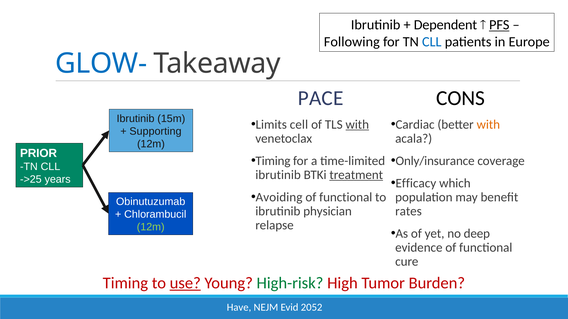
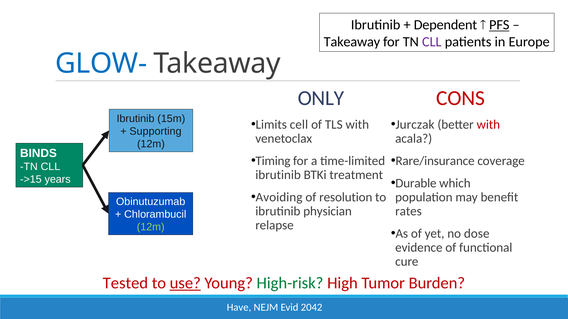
Following: Following -> Takeaway (352, 42)
CLL colour: blue -> purple (432, 42)
PACE: PACE -> ONLY (321, 98)
CONS colour: black -> red (461, 98)
with underline: present -> none (357, 125)
Cardiac: Cardiac -> Jurczak (415, 125)
with colour: orange -> red (488, 125)
PRIOR: PRIOR -> BINDS (38, 153)
Only/insurance: Only/insurance -> Rare/insurance (435, 161)
treatment underline: present -> none (356, 175)
->25: ->25 -> ->15 (31, 180)
Efficacy: Efficacy -> Durable (416, 183)
functional: functional -> resolution (346, 197)
deep: deep -> dose (477, 234)
Timing: Timing -> Tested (125, 284)
2052: 2052 -> 2042 (312, 308)
